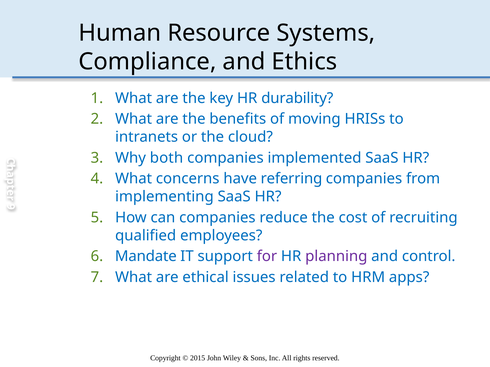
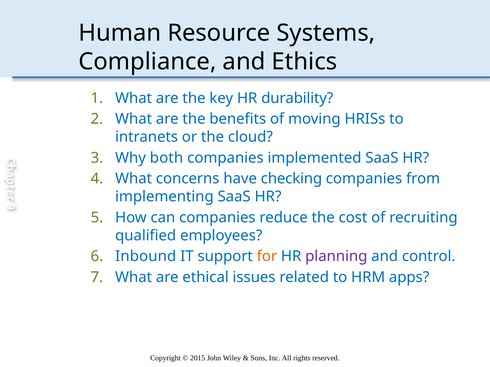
referring: referring -> checking (291, 179)
Mandate: Mandate -> Inbound (146, 257)
for colour: purple -> orange (267, 257)
